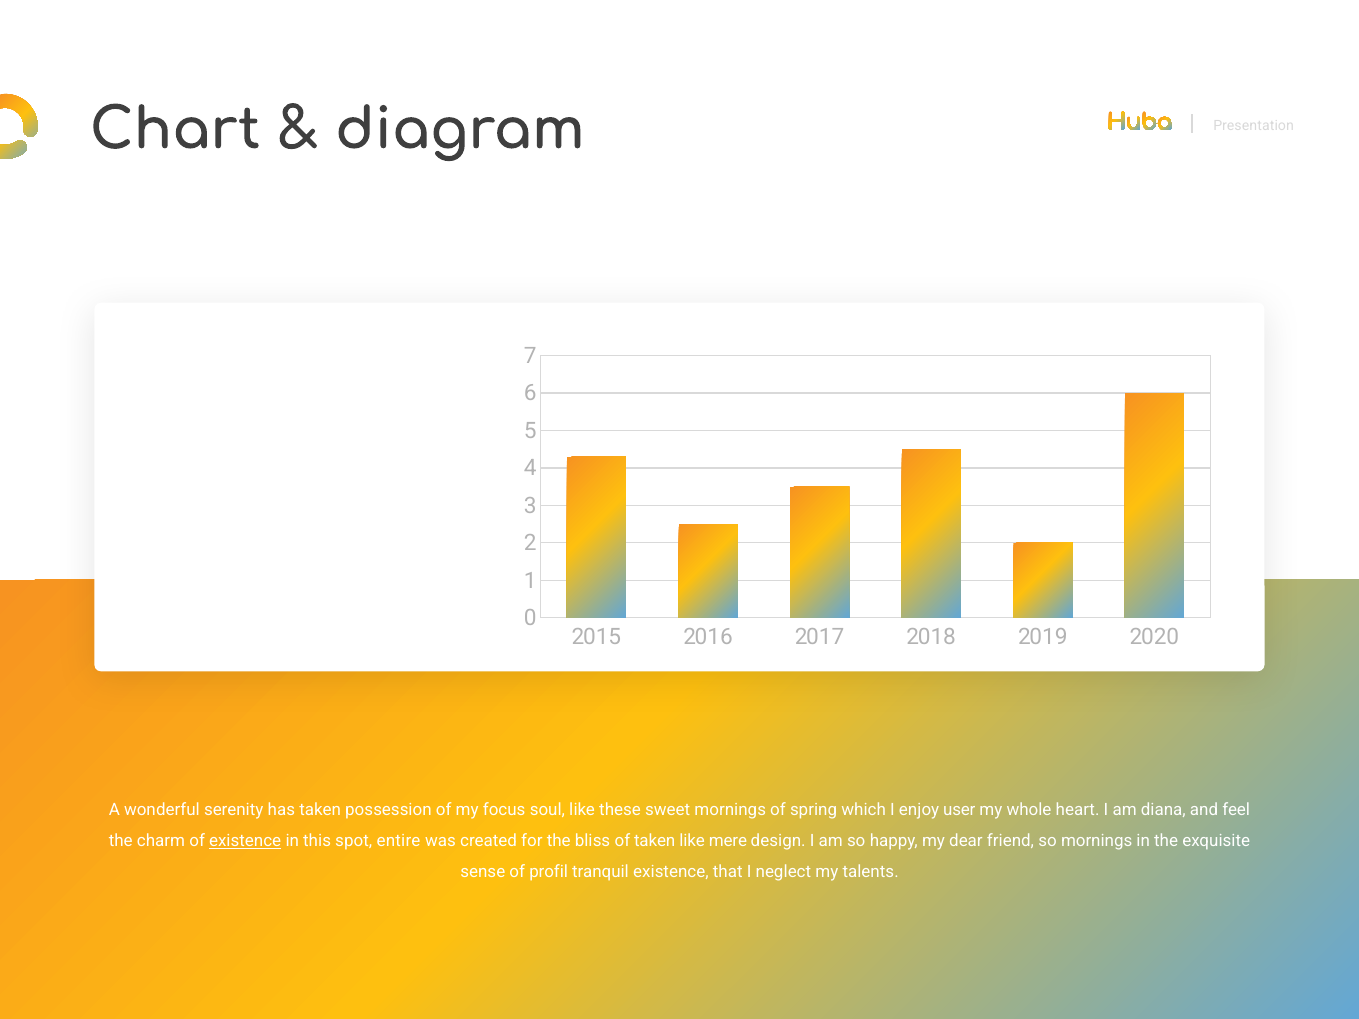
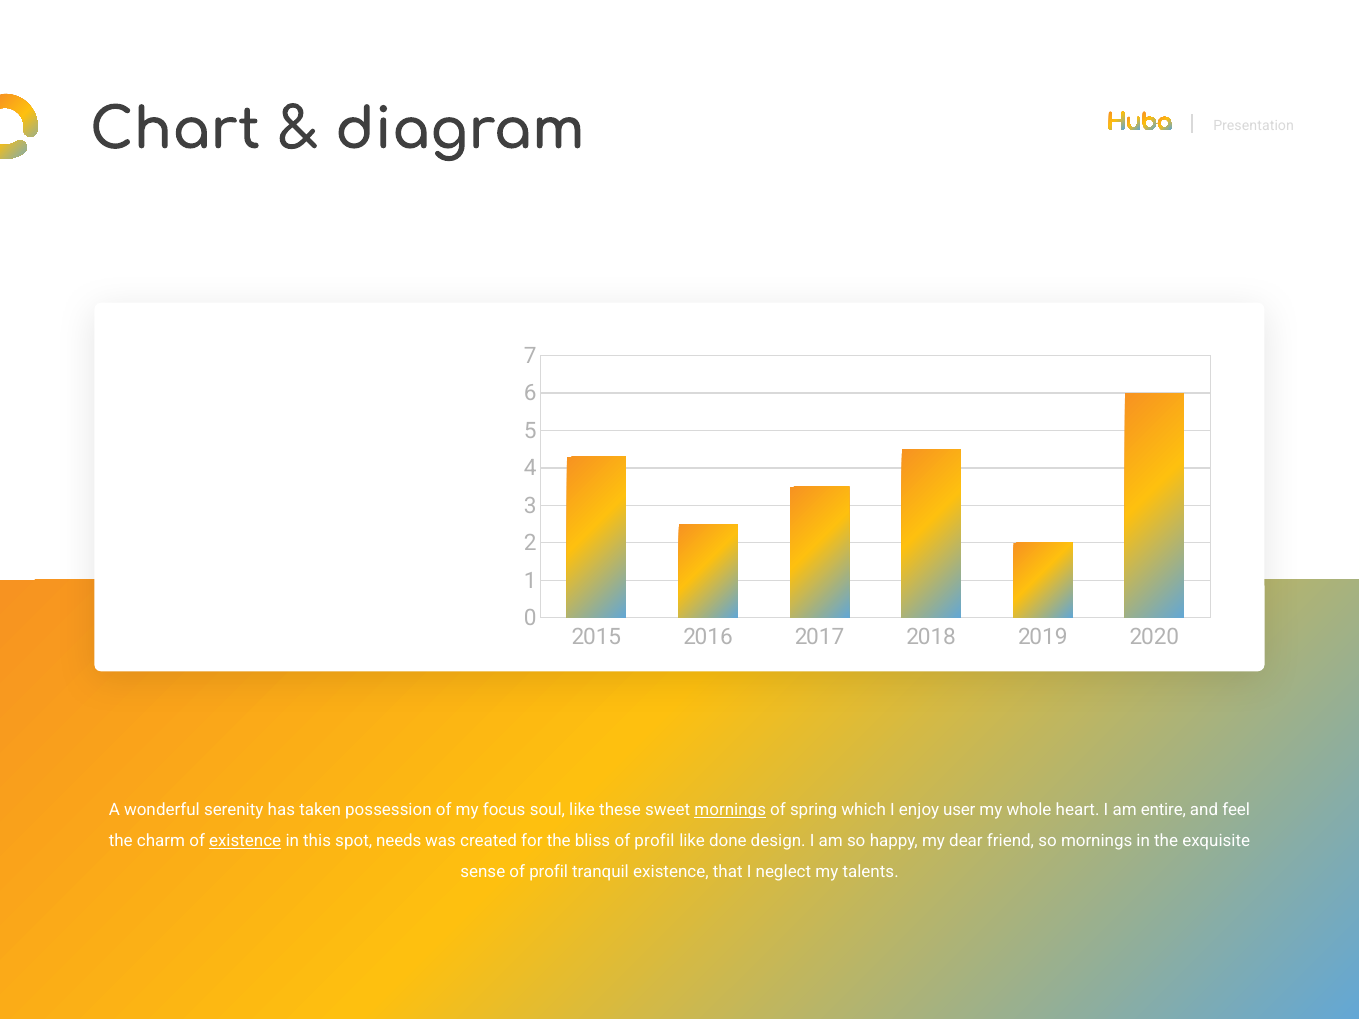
mornings underline: none -> present (730, 810)
diana: diana -> entire (1163, 810)
entire: entire -> needs (399, 841)
bliss of taken: taken -> profil (655, 841)
mere: mere -> done (728, 841)
